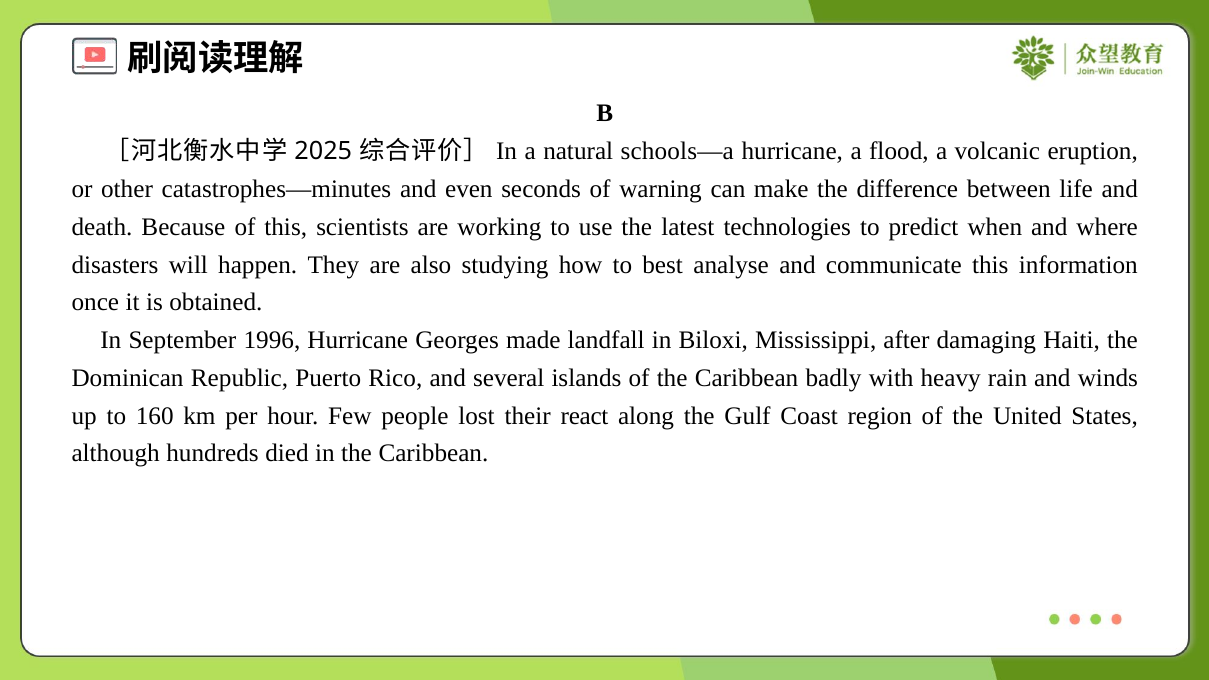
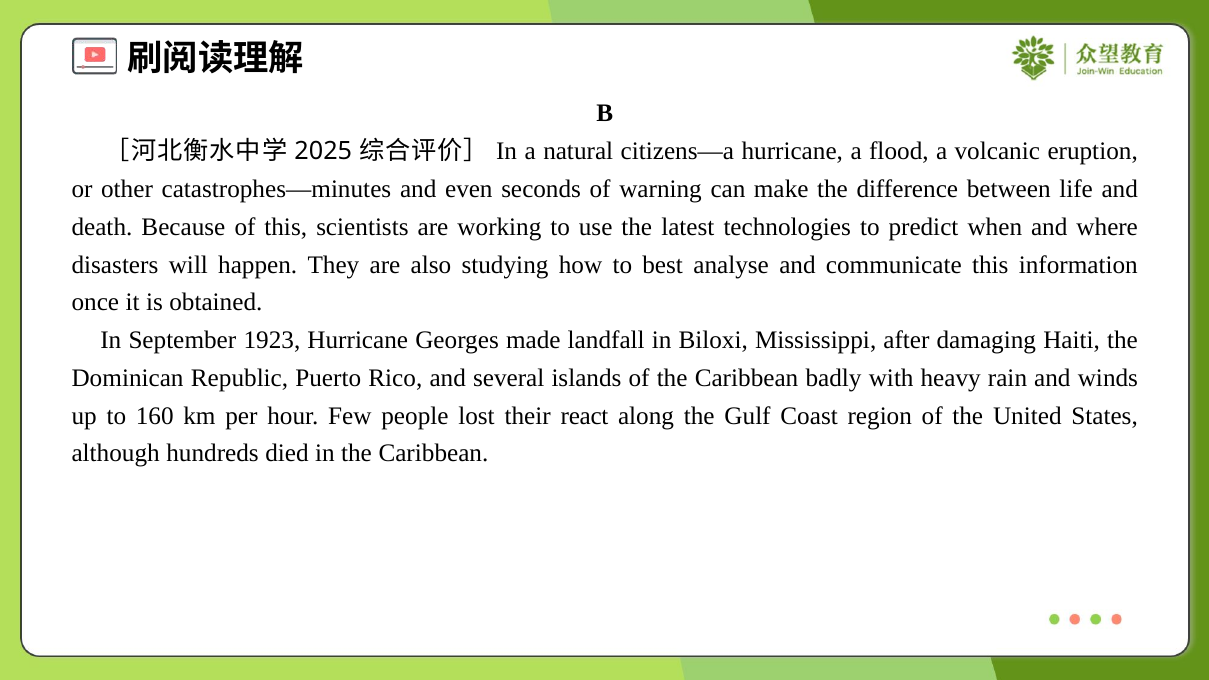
schools—a: schools—a -> citizens—a (677, 151)
1996: 1996 -> 1923 (272, 340)
